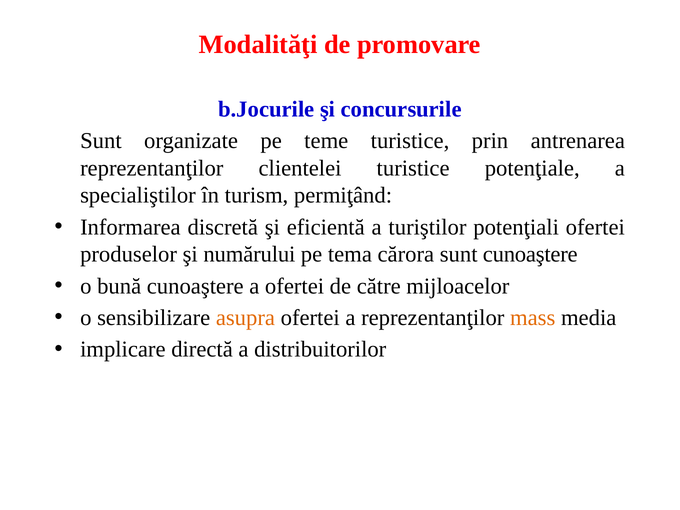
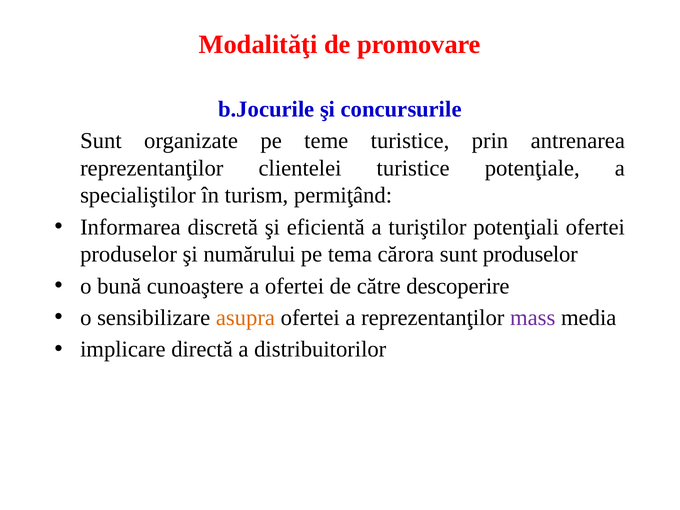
sunt cunoaştere: cunoaştere -> produselor (530, 254)
mijloacelor: mijloacelor -> descoperire (458, 286)
mass colour: orange -> purple (533, 318)
